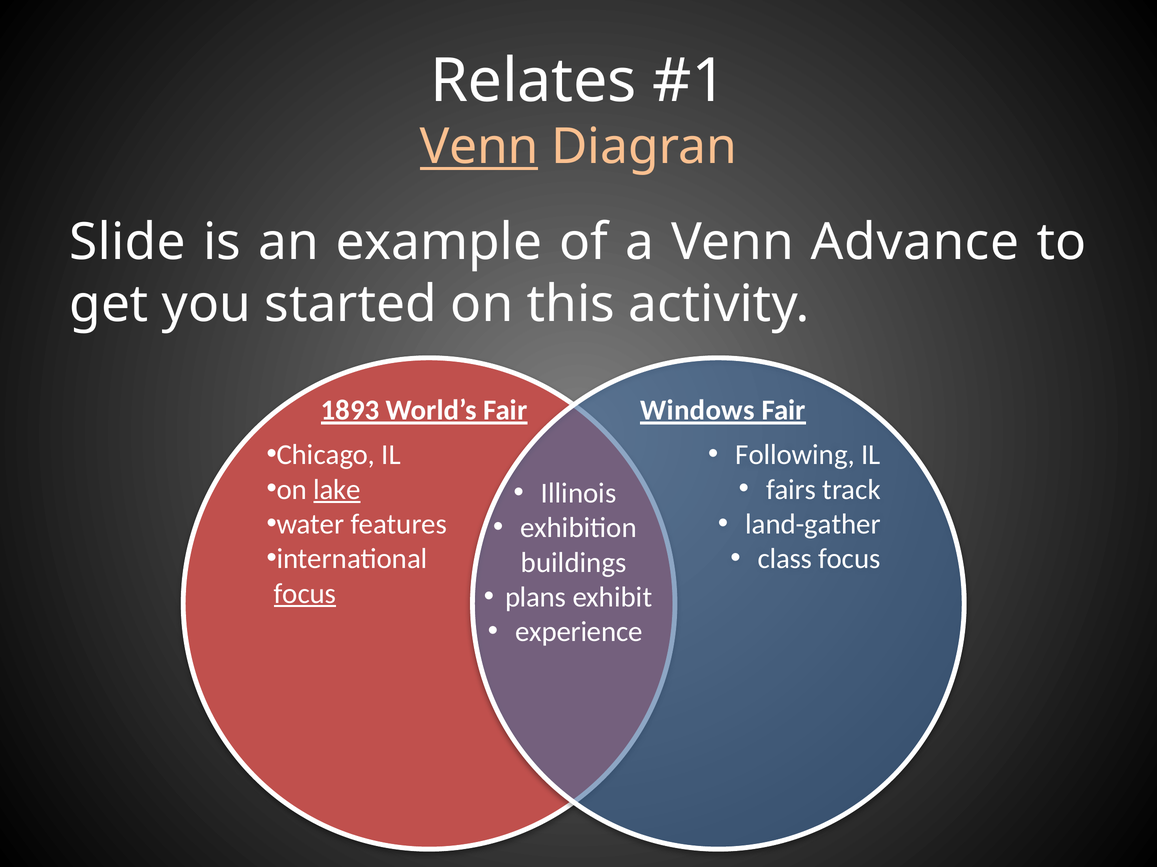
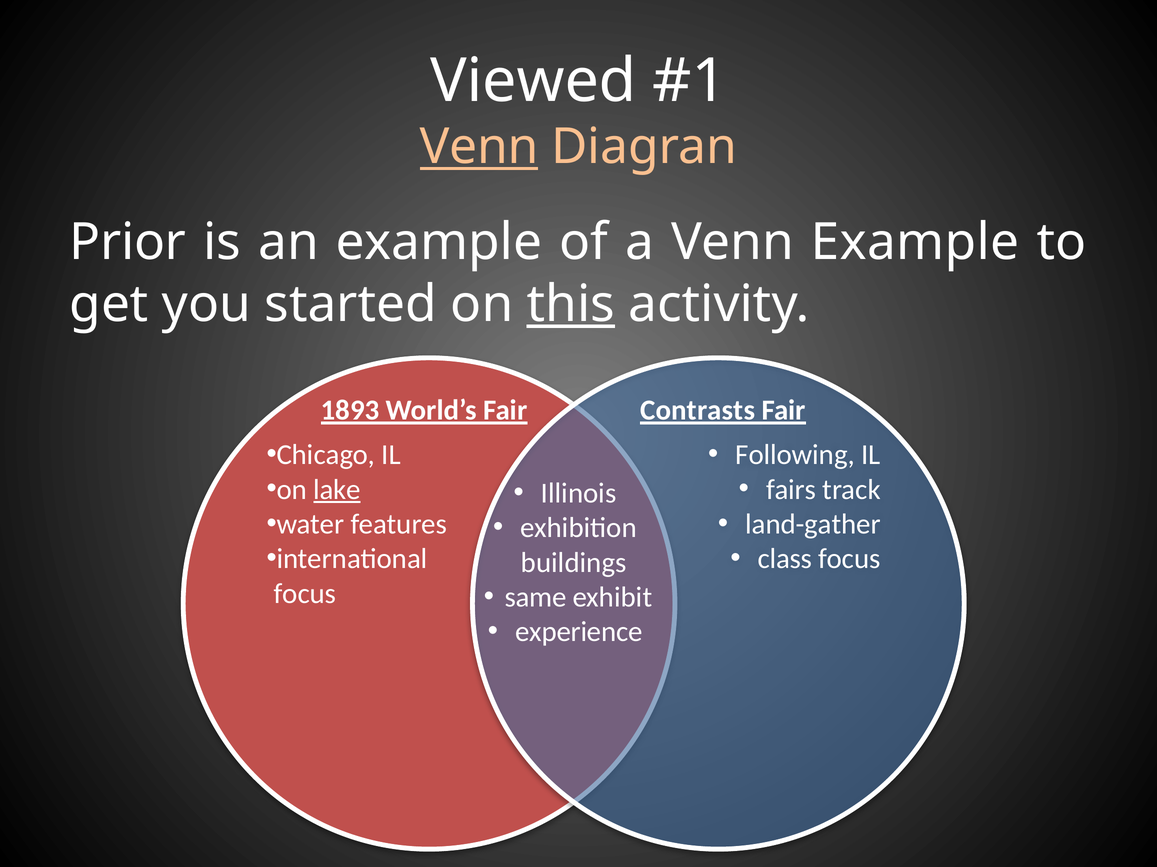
Relates: Relates -> Viewed (533, 81)
Slide: Slide -> Prior (128, 243)
Venn Advance: Advance -> Example (915, 243)
this underline: none -> present (571, 304)
Windows: Windows -> Contrasts (698, 411)
focus underline: present -> none (305, 594)
plans: plans -> same (536, 598)
